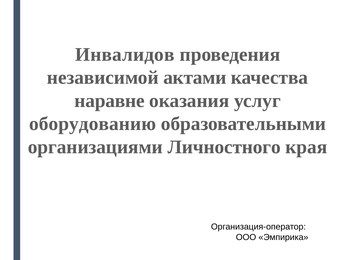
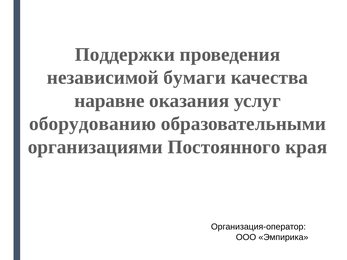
Инвалидов: Инвалидов -> Поддержки (125, 55)
актами: актами -> бумаги (195, 78)
Личностного: Личностного -> Постоянного (224, 147)
